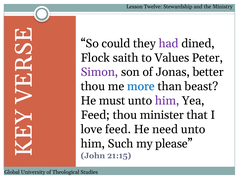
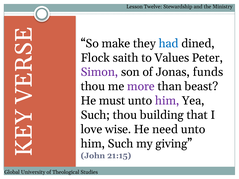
could: could -> make (116, 43)
had colour: purple -> blue (169, 43)
better: better -> funds (208, 72)
more colour: blue -> purple (141, 86)
Feed: Feed -> Such (95, 115)
minister: minister -> building (162, 115)
love feed: feed -> wise (118, 130)
please: please -> giving (174, 144)
